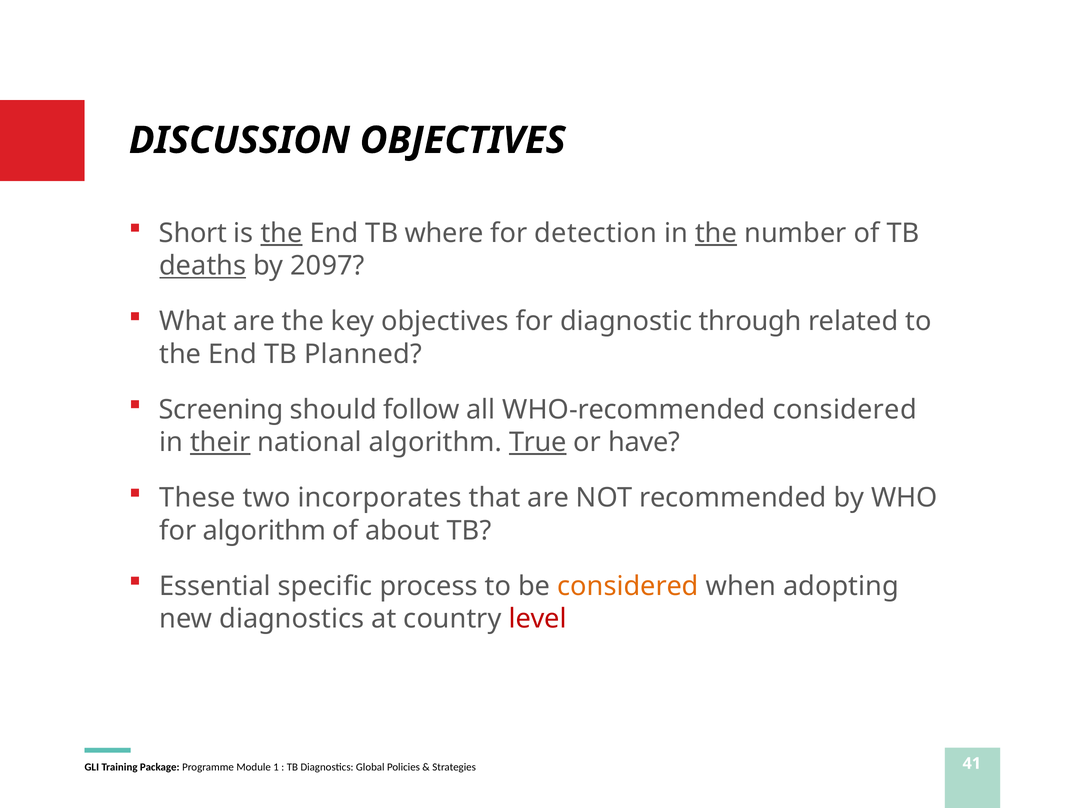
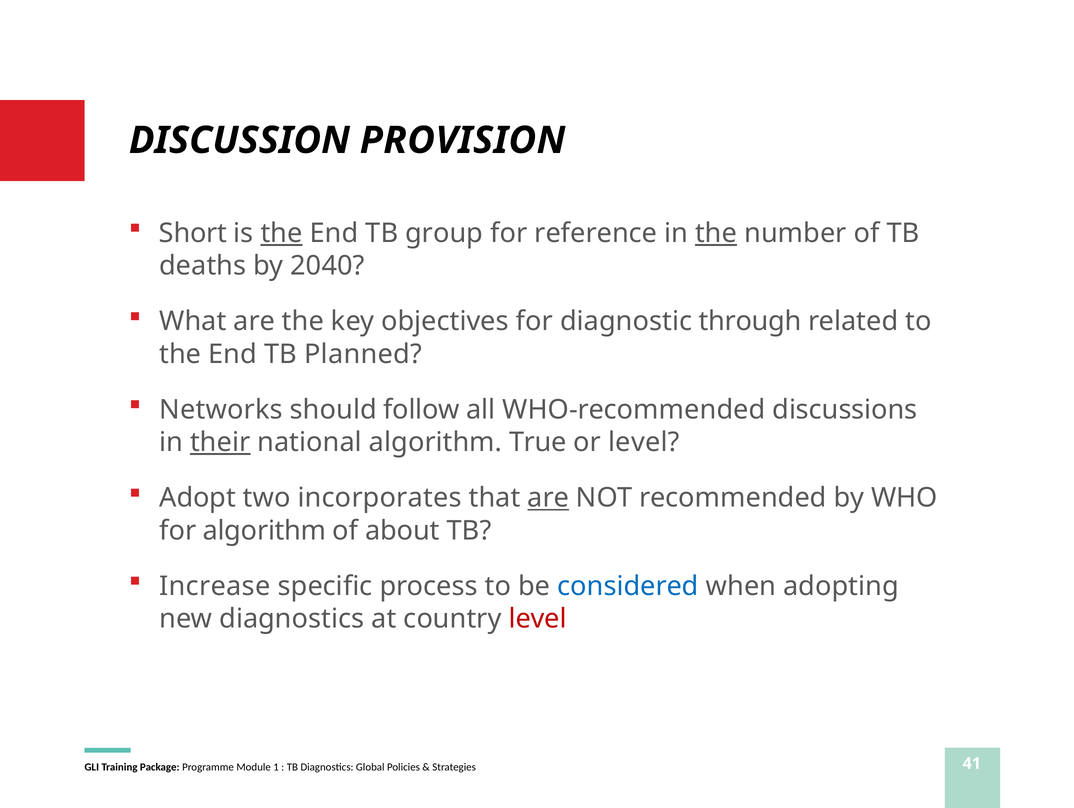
DISCUSSION OBJECTIVES: OBJECTIVES -> PROVISION (463, 140)
where: where -> group (444, 233)
detection: detection -> reference (596, 233)
deaths underline: present -> none (203, 266)
2097: 2097 -> 2040 (327, 266)
Screening: Screening -> Networks (221, 410)
WHO-recommended considered: considered -> discussions (845, 410)
True underline: present -> none (538, 443)
or have: have -> level (644, 443)
These: These -> Adopt (198, 498)
are underline: none -> present (548, 498)
Essential: Essential -> Increase (215, 586)
considered colour: orange -> blue (628, 586)
